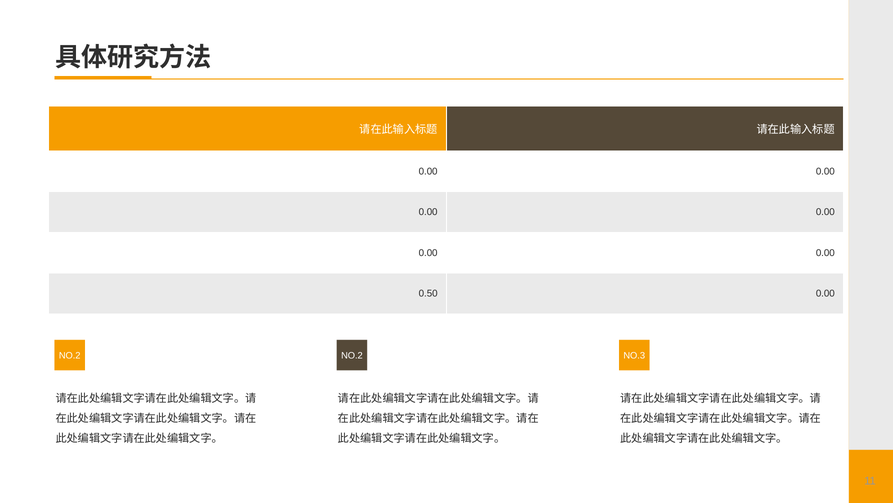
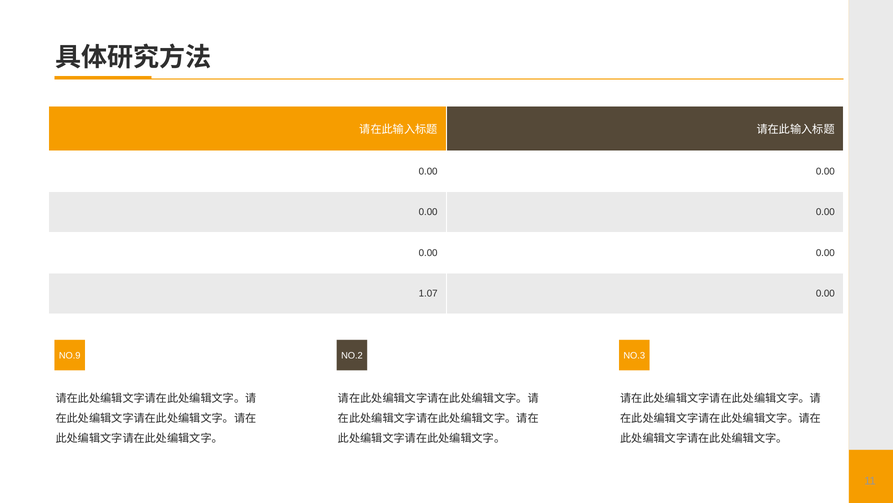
0.50: 0.50 -> 1.07 (428, 293)
NO.2: NO.2 -> NO.9 (70, 355)
